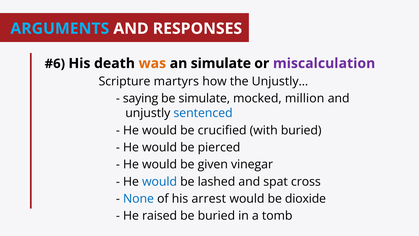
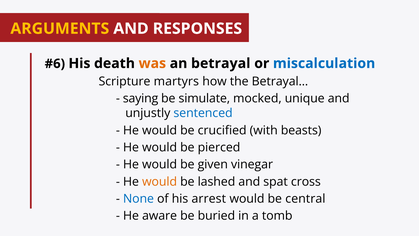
ARGUMENTS colour: light blue -> yellow (60, 29)
an simulate: simulate -> betrayal (221, 63)
miscalculation colour: purple -> blue (324, 63)
Unjustly…: Unjustly… -> Betrayal… (280, 82)
million: million -> unique (305, 99)
with buried: buried -> beasts (301, 130)
would colour: blue -> orange (160, 182)
dioxide: dioxide -> central (305, 199)
raised: raised -> aware (160, 216)
